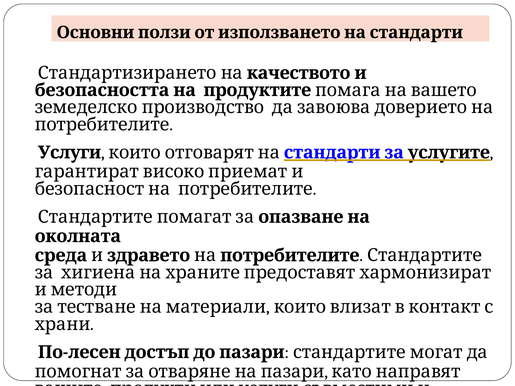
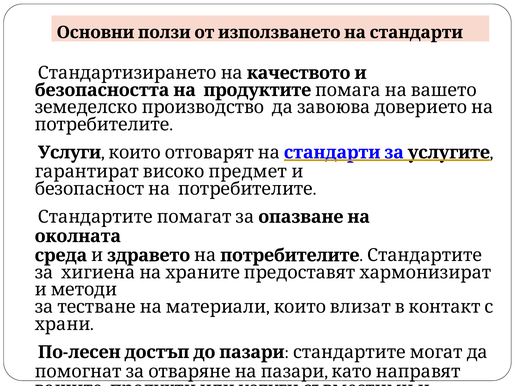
приемат: приемат -> предмет (248, 172)
